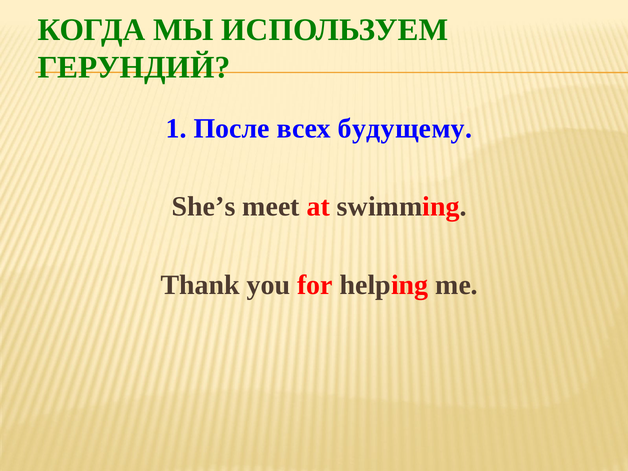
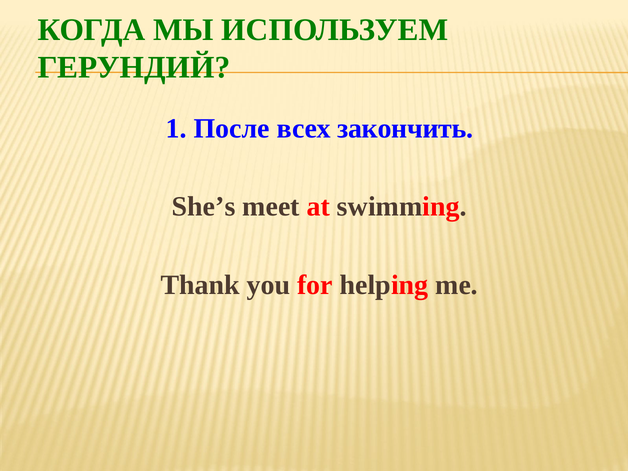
будущему: будущему -> закончить (405, 129)
